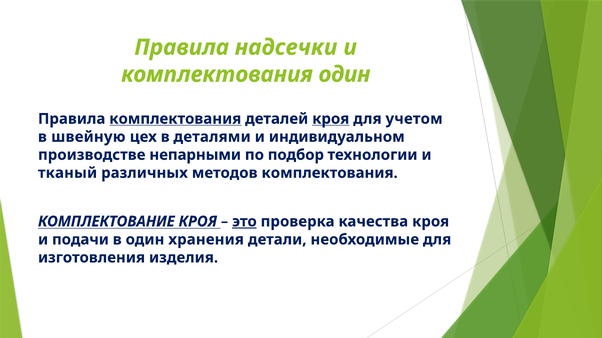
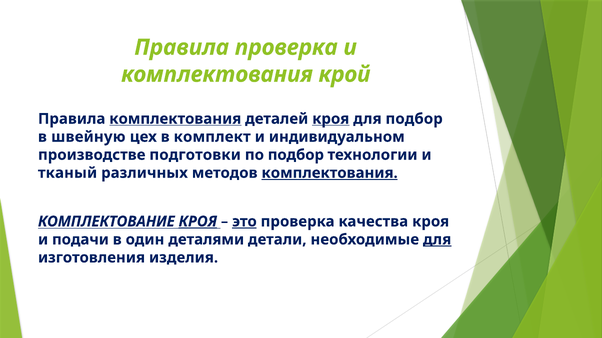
Правила надсечки: надсечки -> проверка (286, 47)
комплектования один: один -> крой (344, 75)
для учетом: учетом -> подбор (414, 119)
деталями: деталями -> комплект (212, 137)
непарными: непарными -> подготовки (195, 155)
комплектования underline: none -> present (330, 173)
КРОЯ underline: none -> present (198, 222)
хранения: хранения -> деталями (206, 240)
для underline: none -> present (437, 240)
